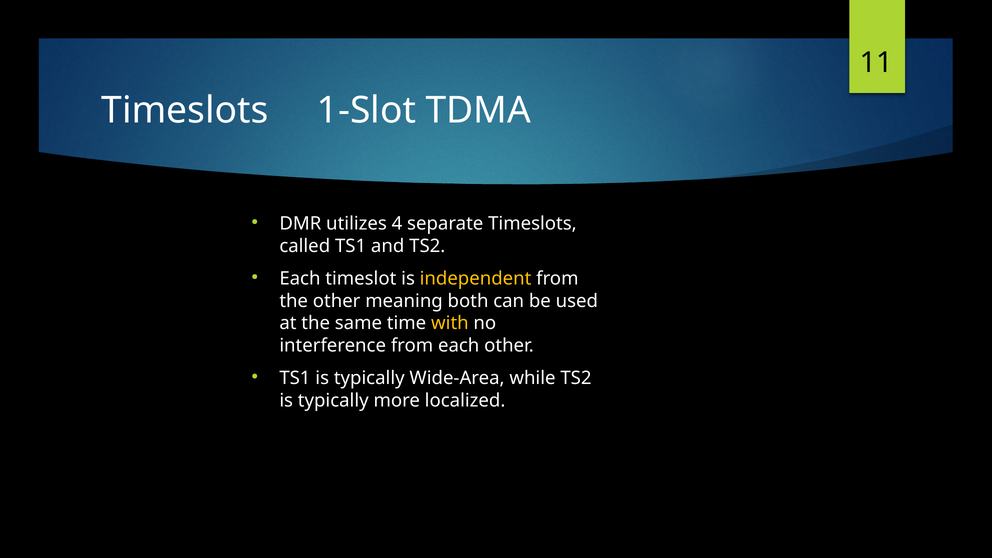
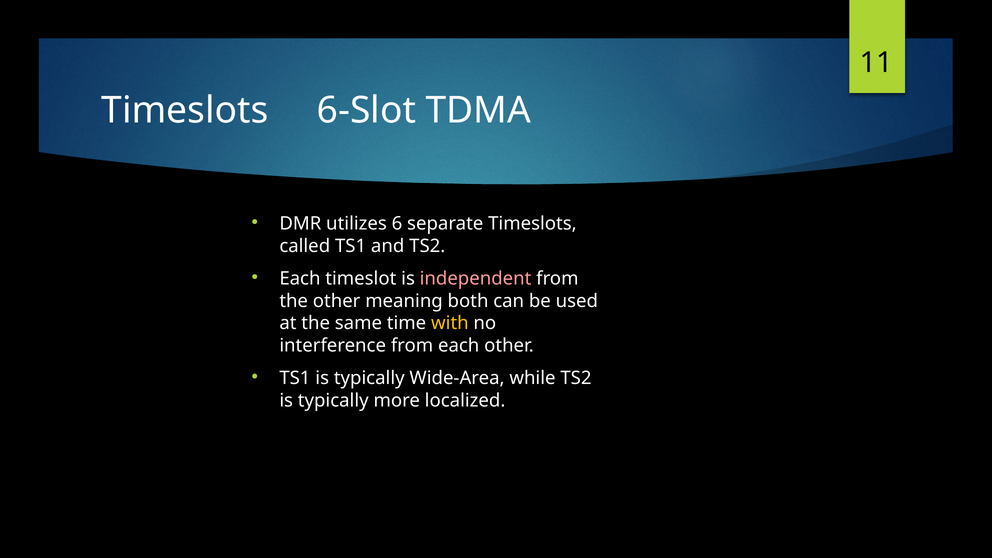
1-Slot: 1-Slot -> 6-Slot (366, 111)
4: 4 -> 6 (397, 224)
independent colour: yellow -> pink (476, 279)
